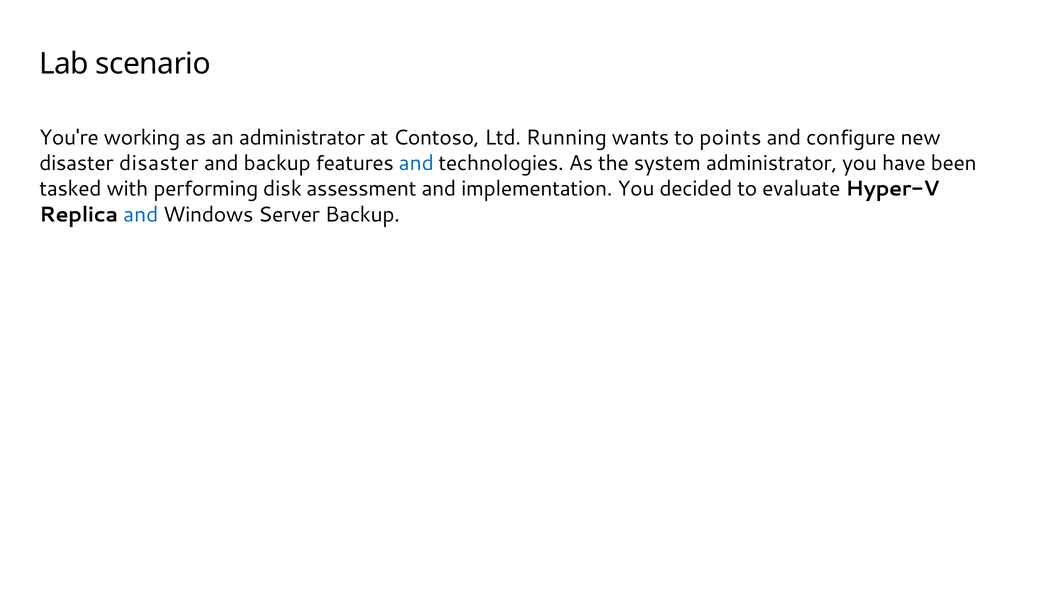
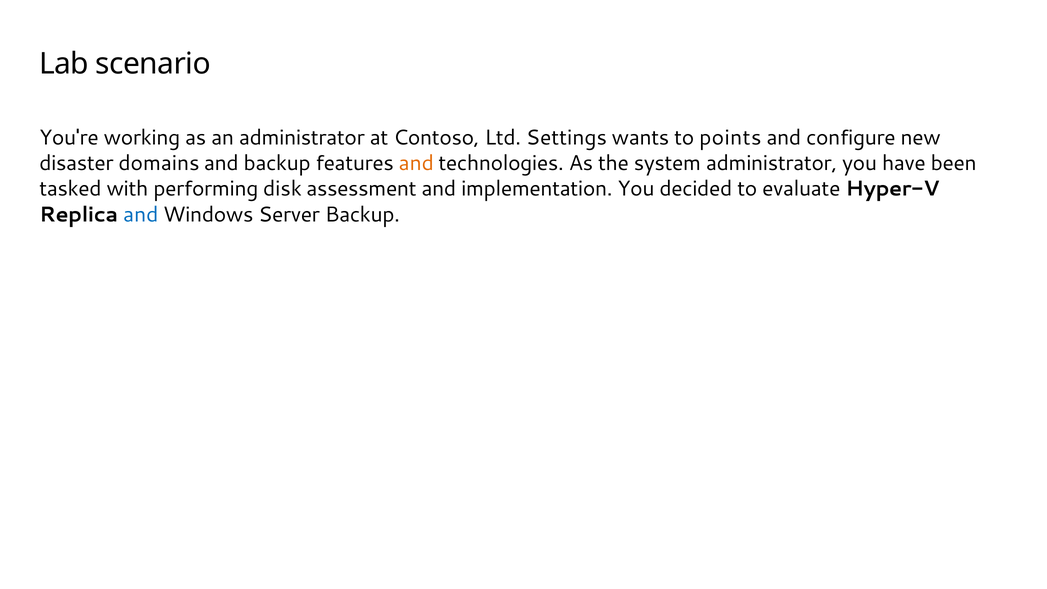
Running: Running -> Settings (566, 138)
disaster disaster: disaster -> domains (159, 163)
and colour: blue -> orange (416, 163)
